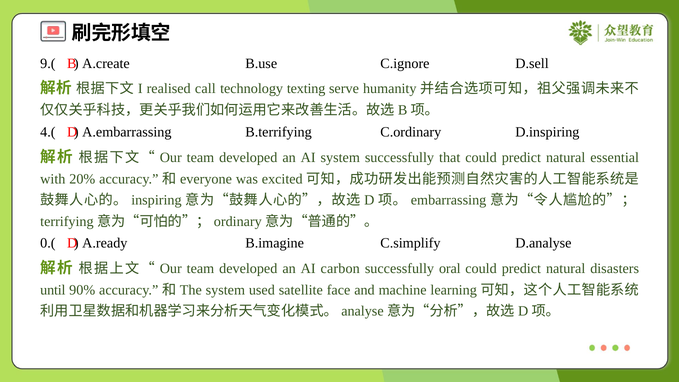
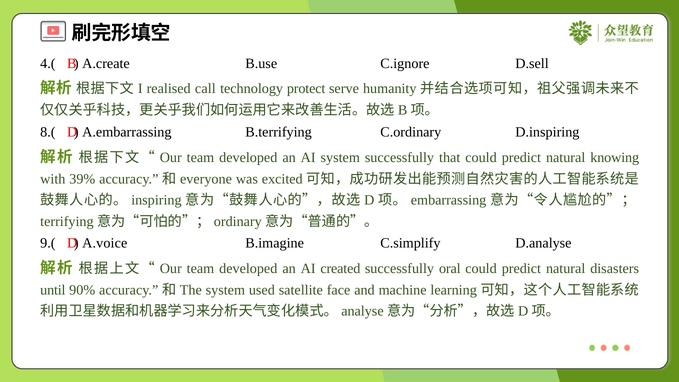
9.(: 9.( -> 4.( (48, 64)
texting: texting -> protect (306, 89)
4.(: 4.( -> 8.( (48, 132)
essential: essential -> knowing (615, 157)
20%: 20% -> 39% (82, 179)
0.(: 0.( -> 9.( (48, 243)
A.ready: A.ready -> A.voice (105, 243)
carbon: carbon -> created (340, 268)
